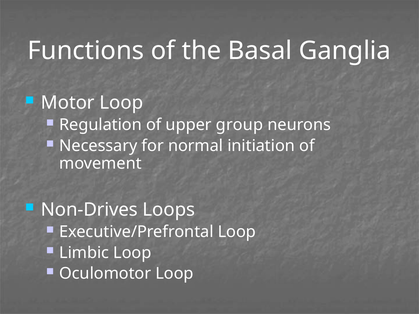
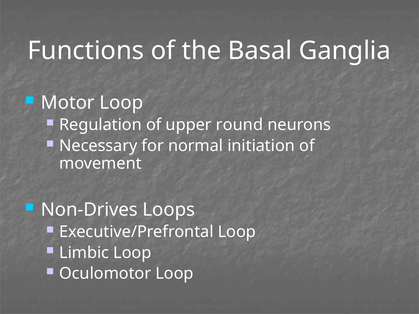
group: group -> round (240, 125)
